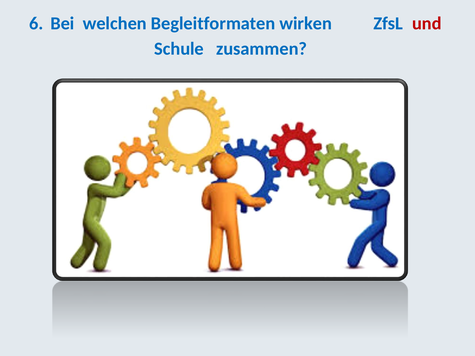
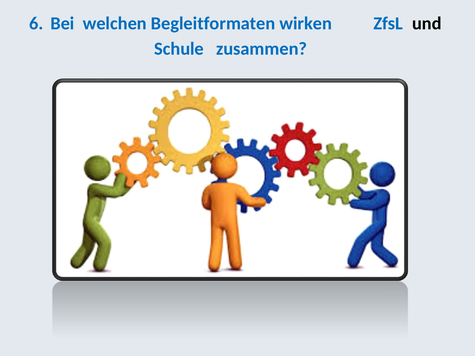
und colour: red -> black (427, 24)
